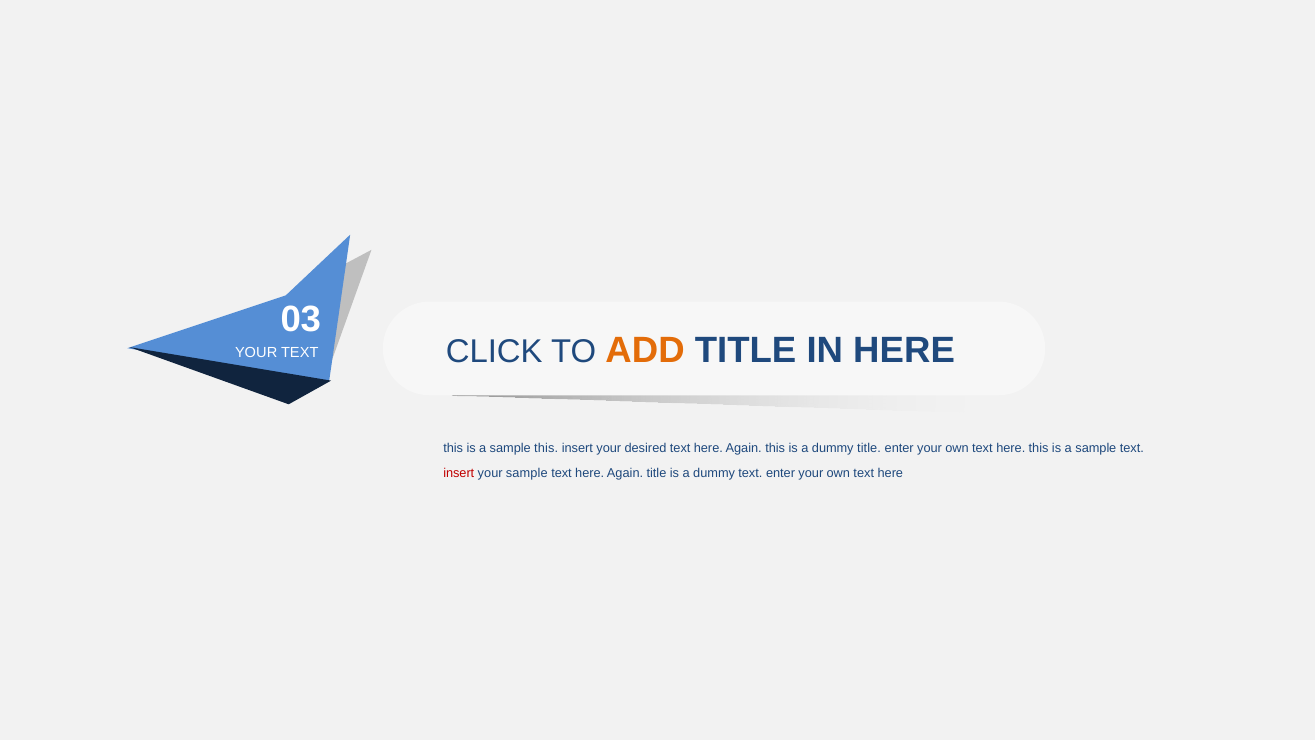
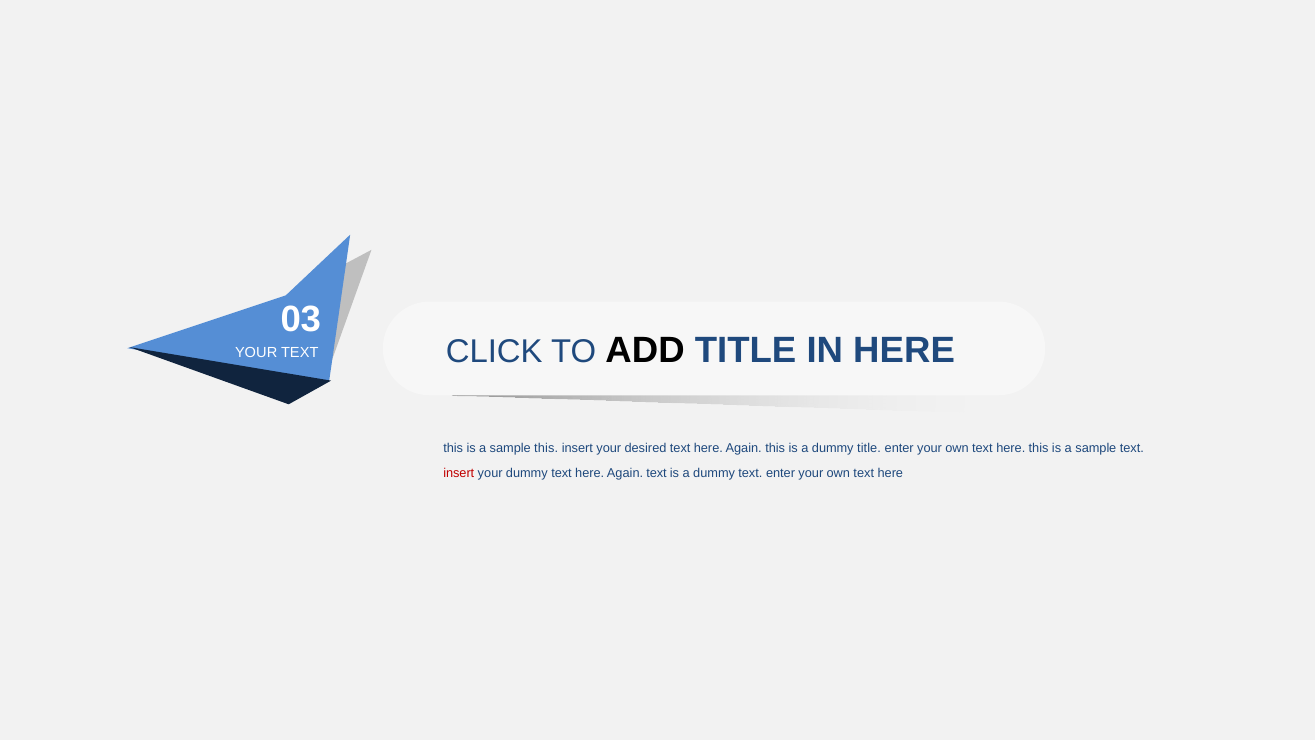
ADD colour: orange -> black (645, 350)
your sample: sample -> dummy (527, 473)
Again title: title -> text (657, 473)
